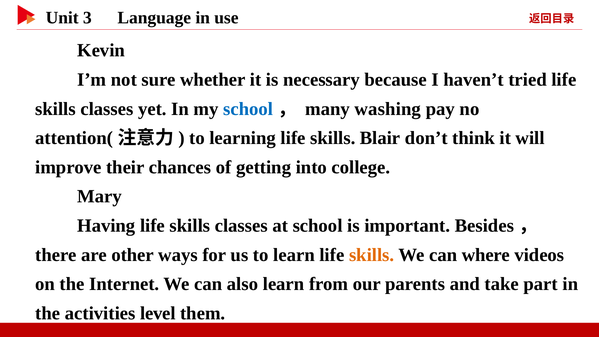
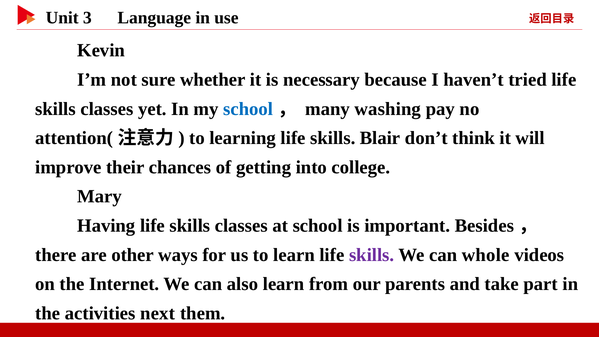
skills colour: orange -> purple (372, 255)
where: where -> whole (486, 255)
level: level -> next (158, 313)
